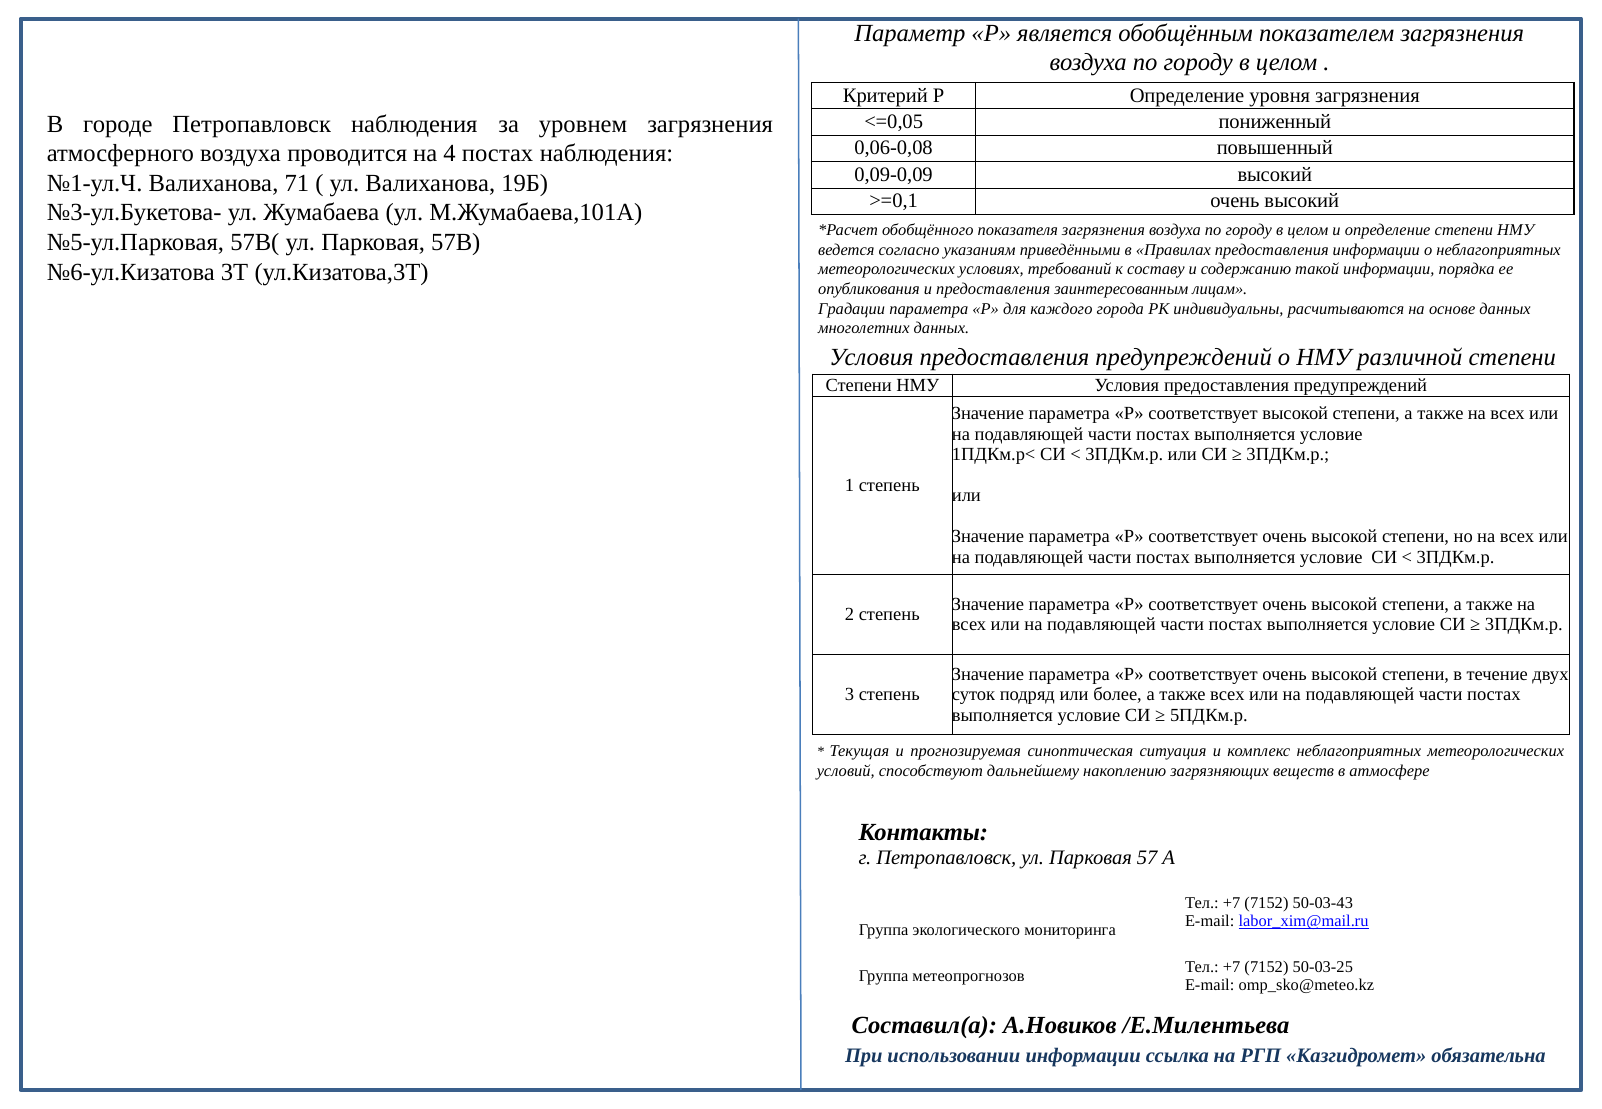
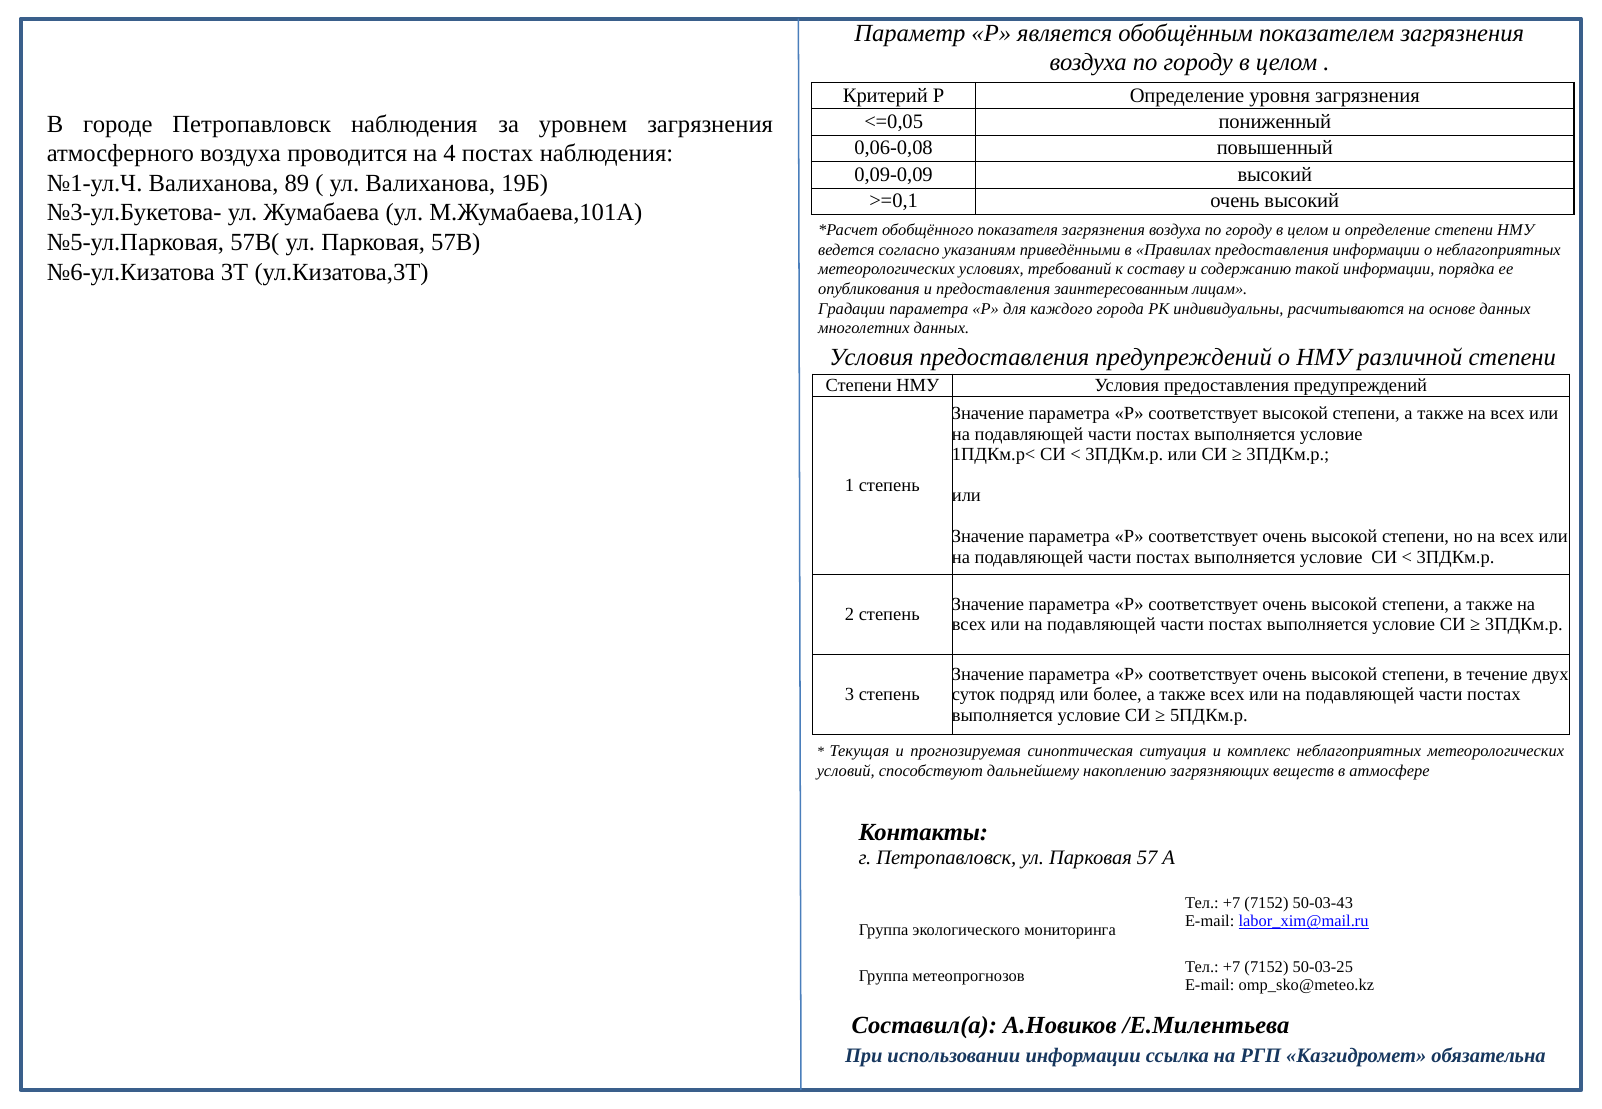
71: 71 -> 89 (297, 183)
